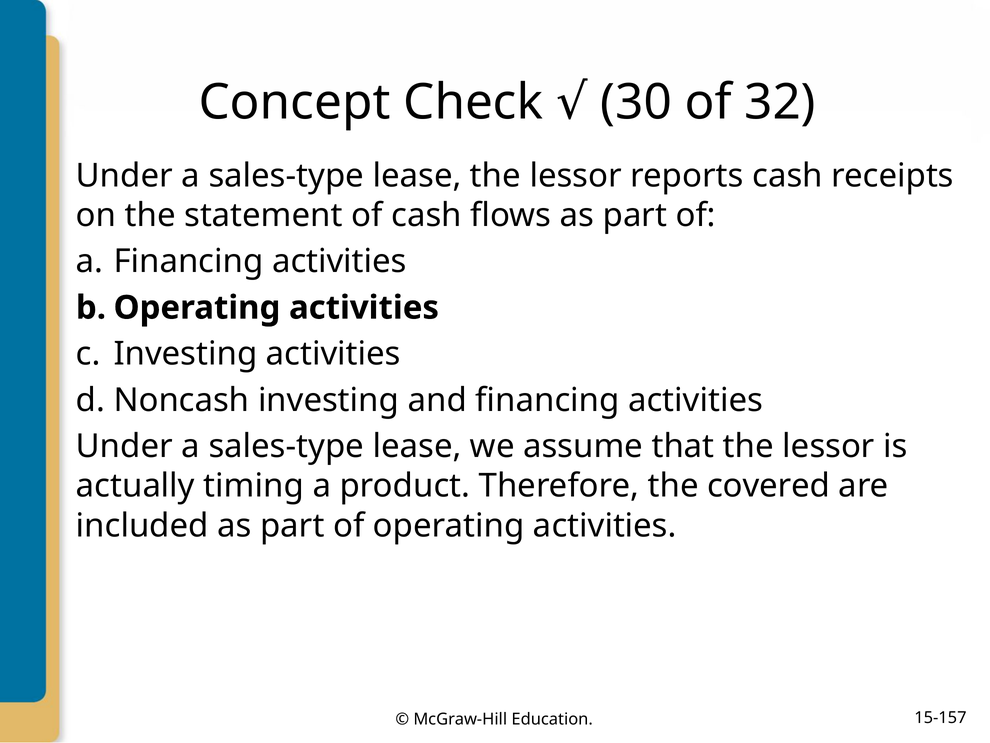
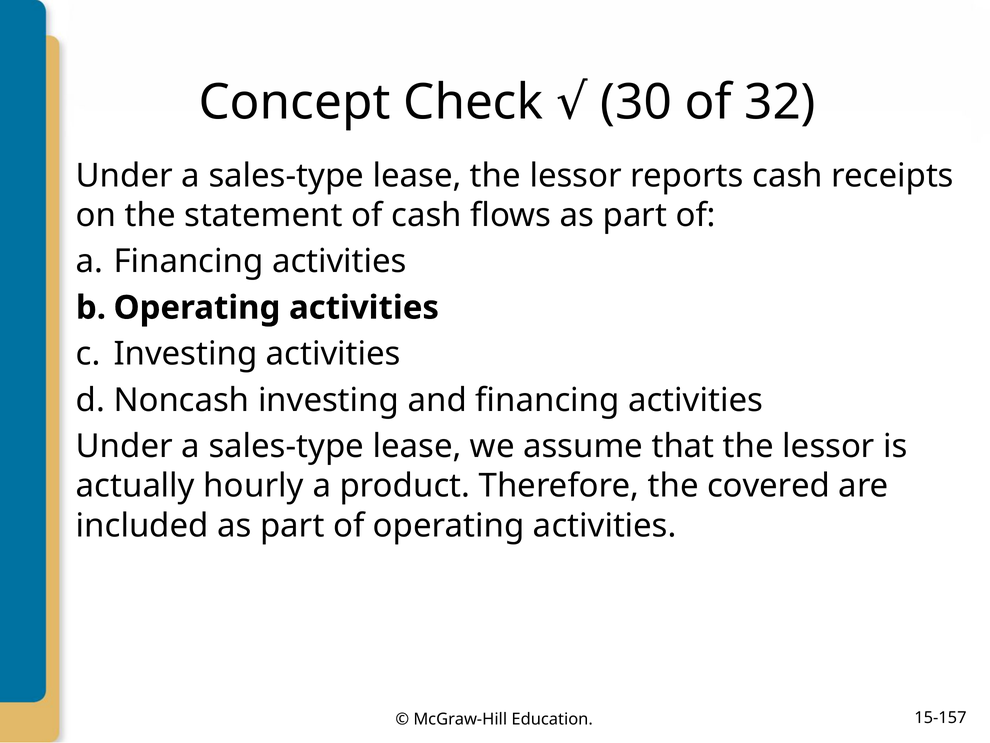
timing: timing -> hourly (254, 486)
